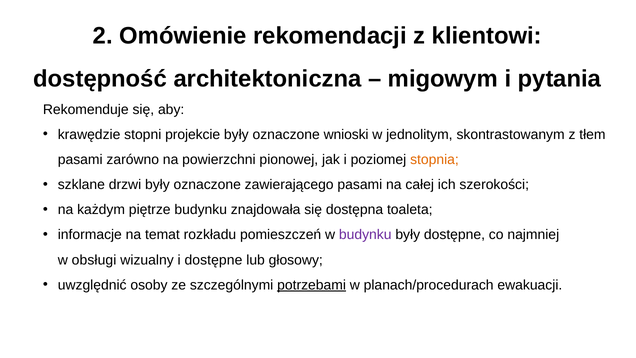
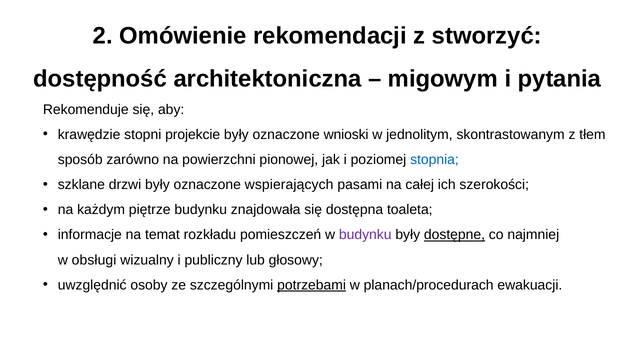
klientowi: klientowi -> stworzyć (487, 36)
pasami: pasami -> sposób (80, 160)
stopnia colour: orange -> blue (434, 160)
zawierającego: zawierającego -> wspierających (289, 185)
dostępne underline: none -> present (455, 235)
i dostępne: dostępne -> publiczny (213, 260)
